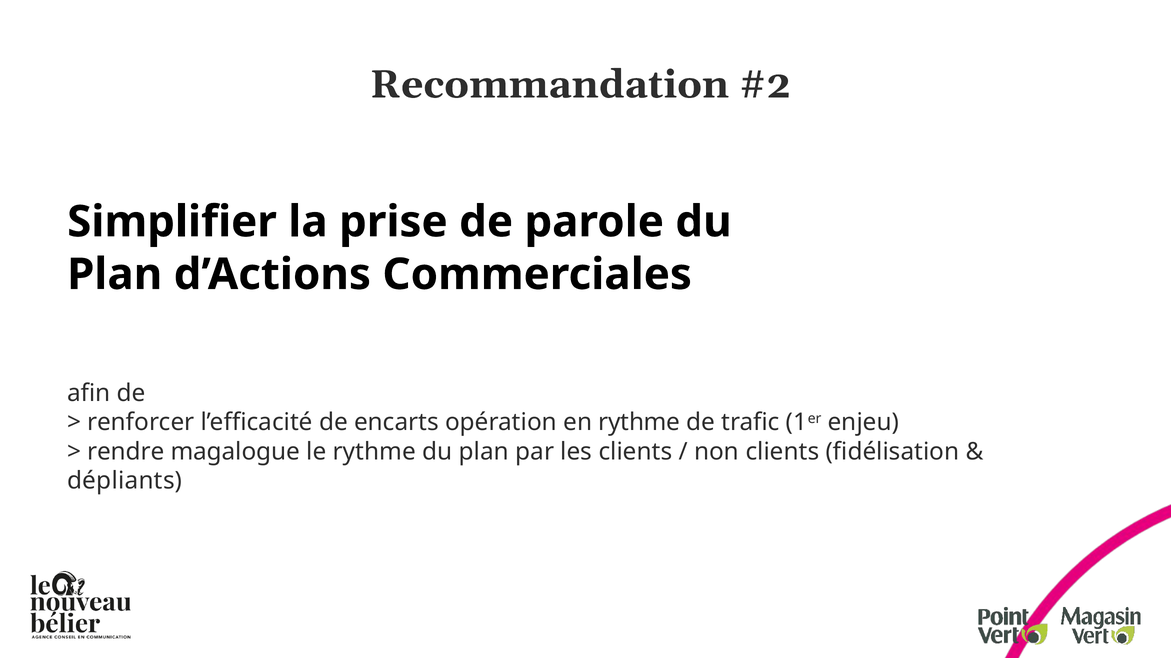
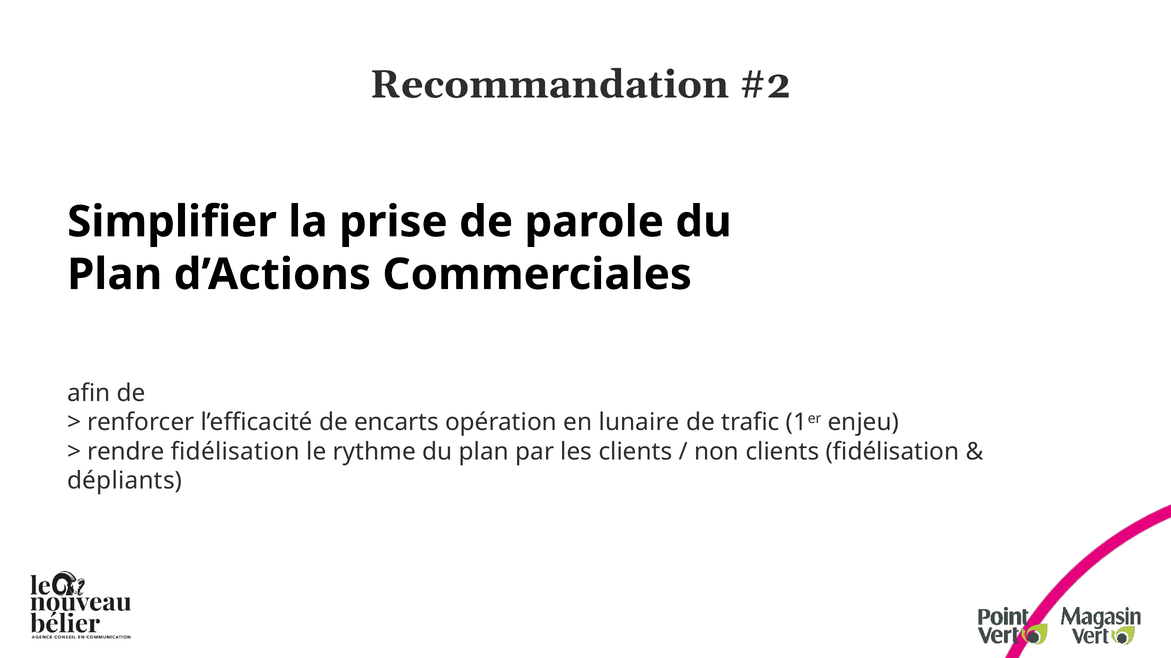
en rythme: rythme -> lunaire (639, 423)
rendre magalogue: magalogue -> fidélisation (235, 452)
